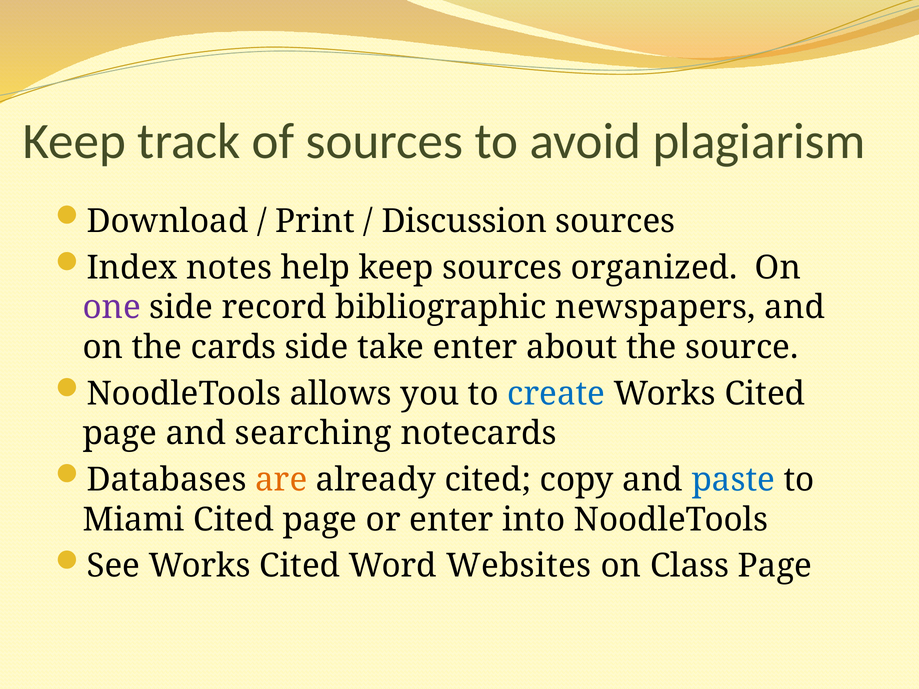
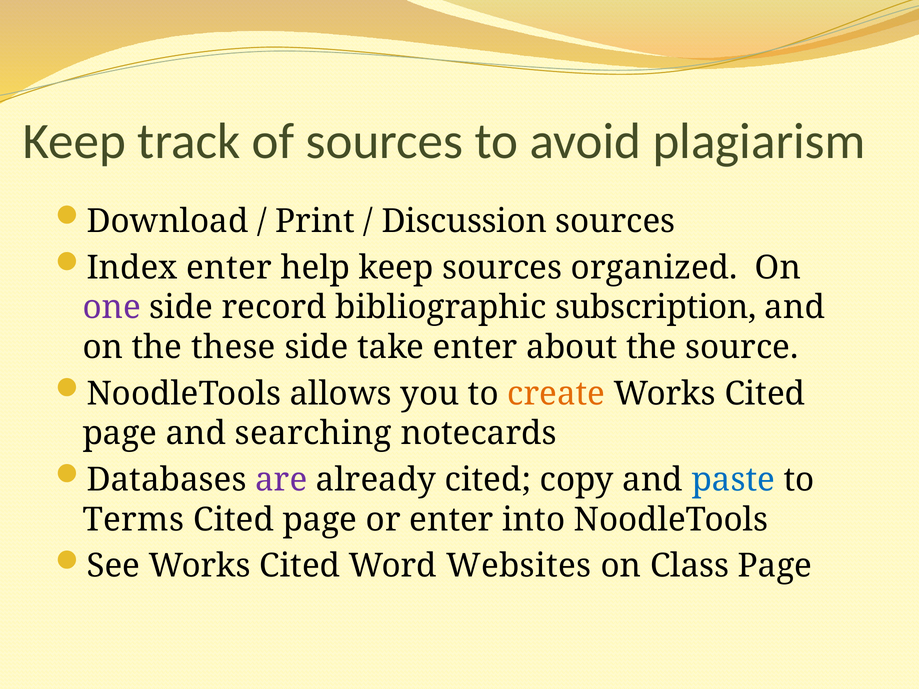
Index notes: notes -> enter (229, 268)
newspapers: newspapers -> subscription (656, 308)
cards: cards -> these (233, 347)
create colour: blue -> orange (556, 394)
are colour: orange -> purple (281, 480)
Miami: Miami -> Terms (133, 520)
